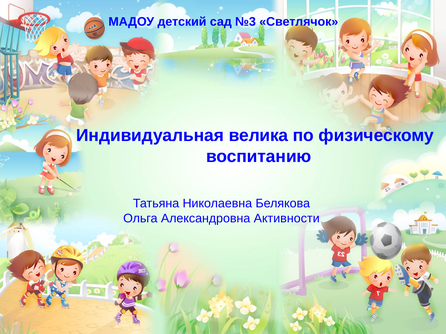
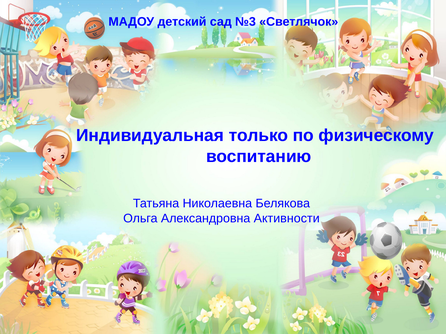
велика: велика -> только (258, 136)
